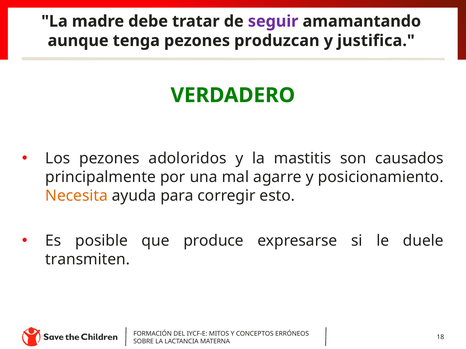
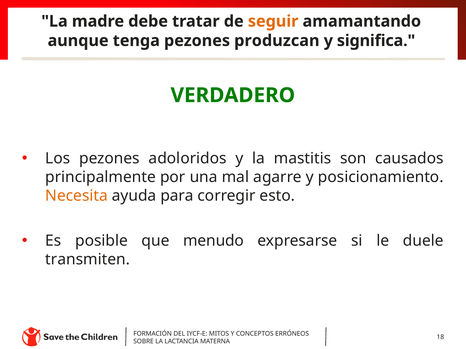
seguir colour: purple -> orange (273, 21)
justifica: justifica -> significa (376, 41)
produce: produce -> menudo (214, 241)
